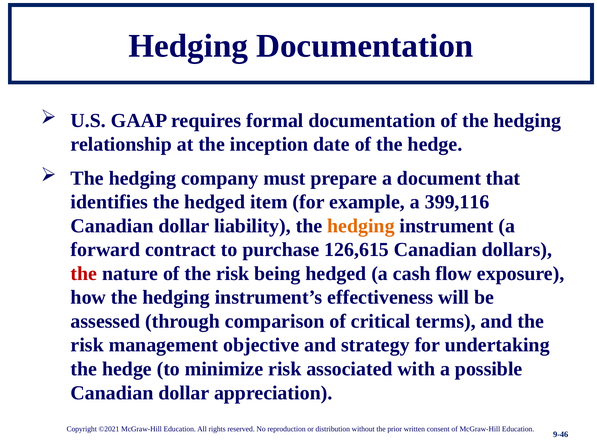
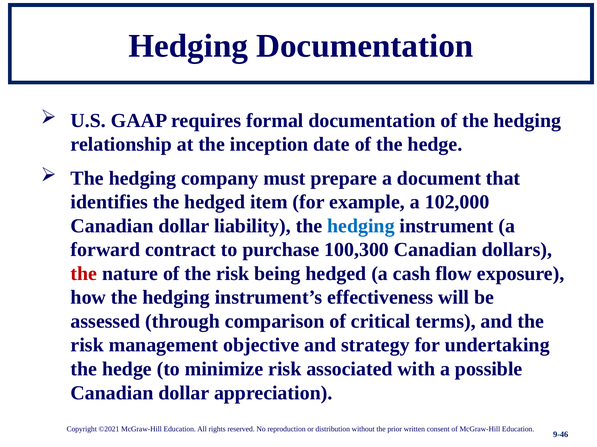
399,116: 399,116 -> 102,000 (457, 202)
hedging colour: orange -> blue (361, 226)
126,615: 126,615 -> 100,300 (357, 250)
